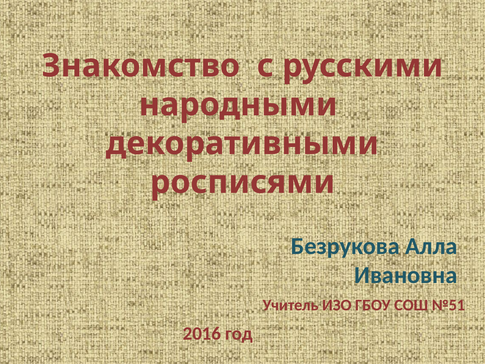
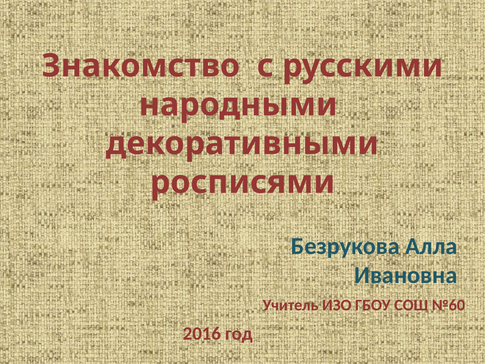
№51: №51 -> №60 (448, 305)
